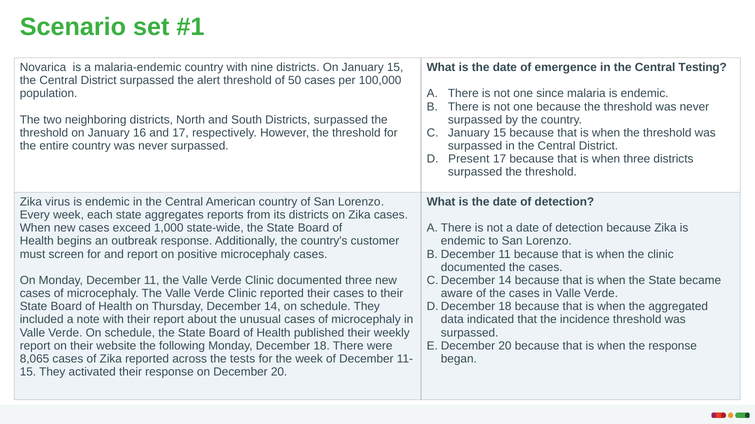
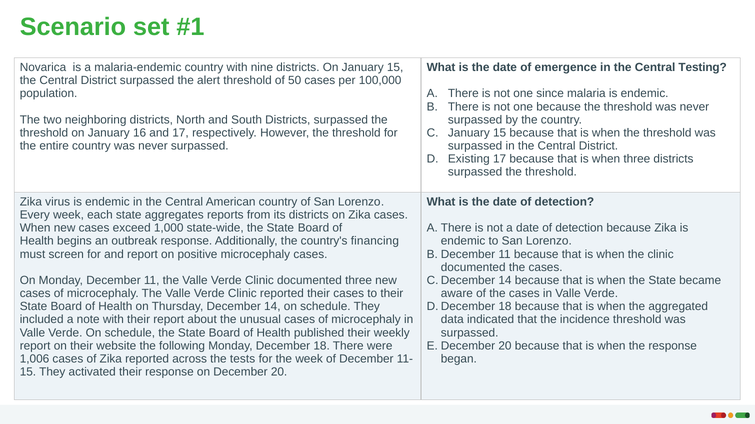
Present: Present -> Existing (469, 159)
customer: customer -> financing (375, 241)
8,065: 8,065 -> 1,006 (35, 359)
